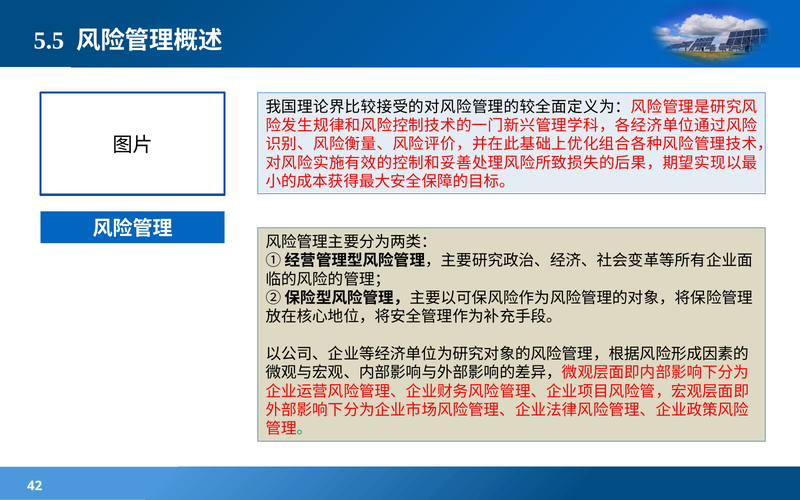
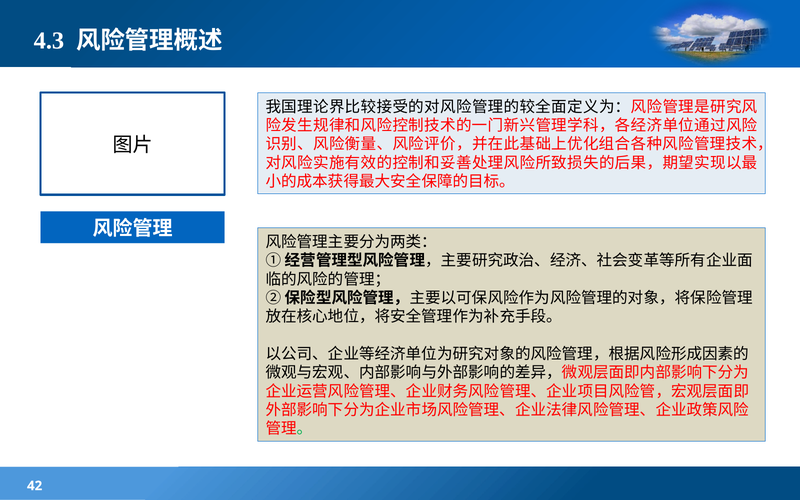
5.5: 5.5 -> 4.3 (49, 41)
